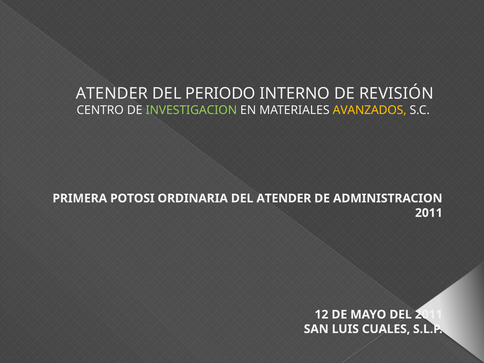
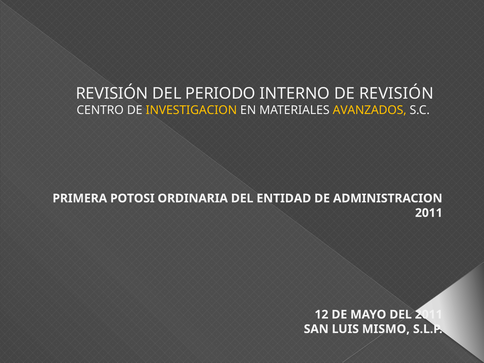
ATENDER: ATENDER -> REVISIÓN (112, 93)
INVESTIGACION colour: light green -> yellow (191, 110)
DEL ATENDER: ATENDER -> ENTIDAD (284, 198)
CUALES: CUALES -> MISMO (386, 329)
